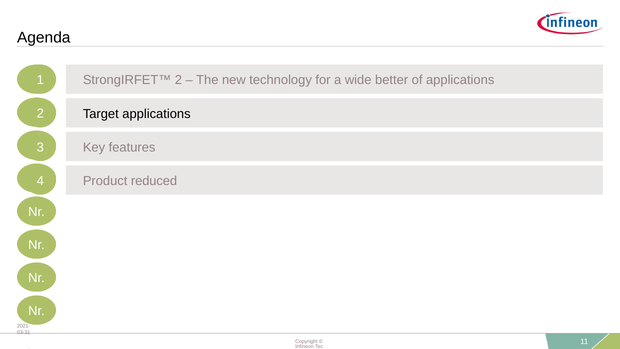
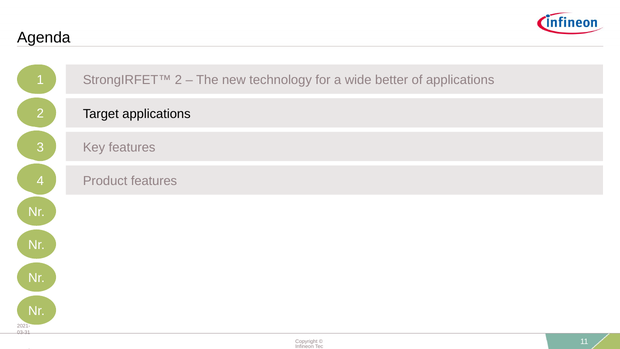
Product reduced: reduced -> features (154, 181)
